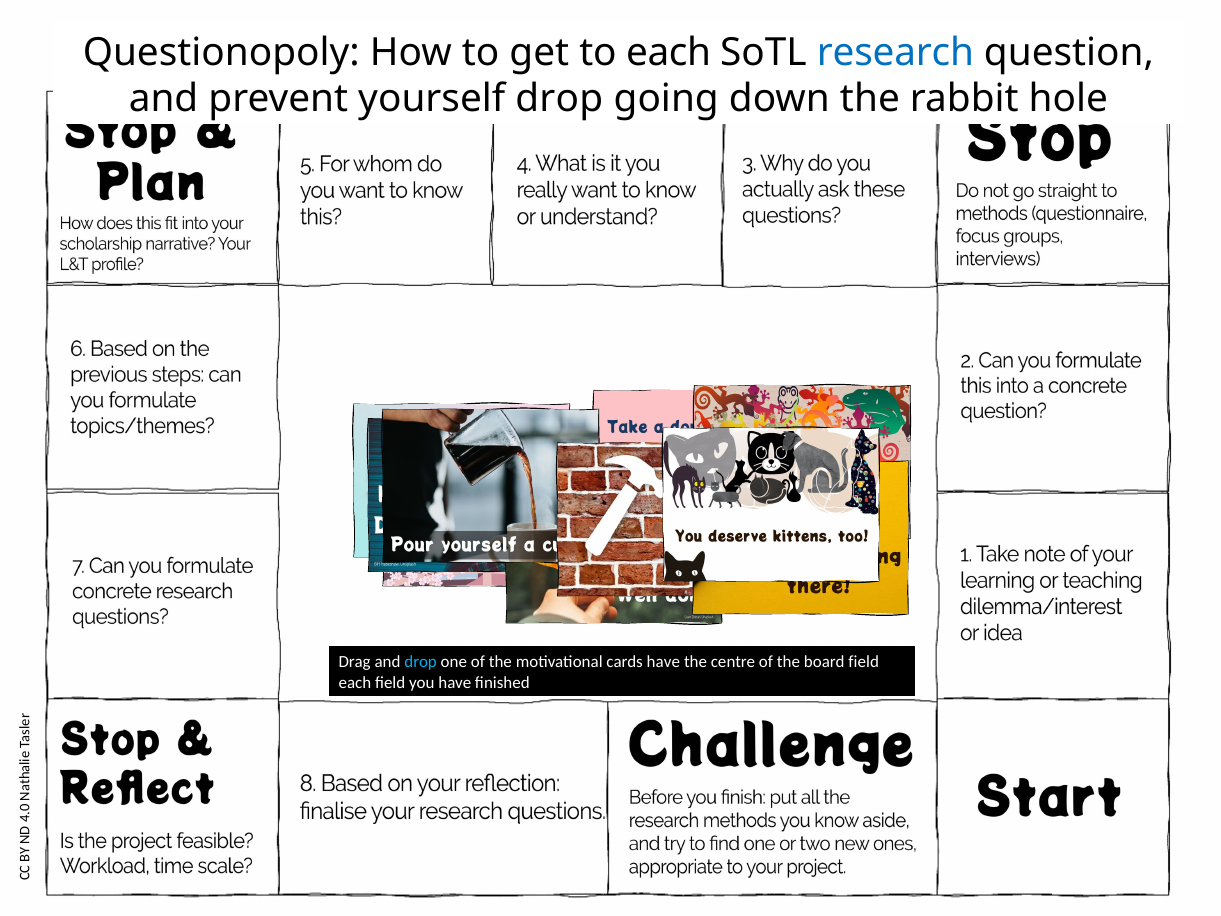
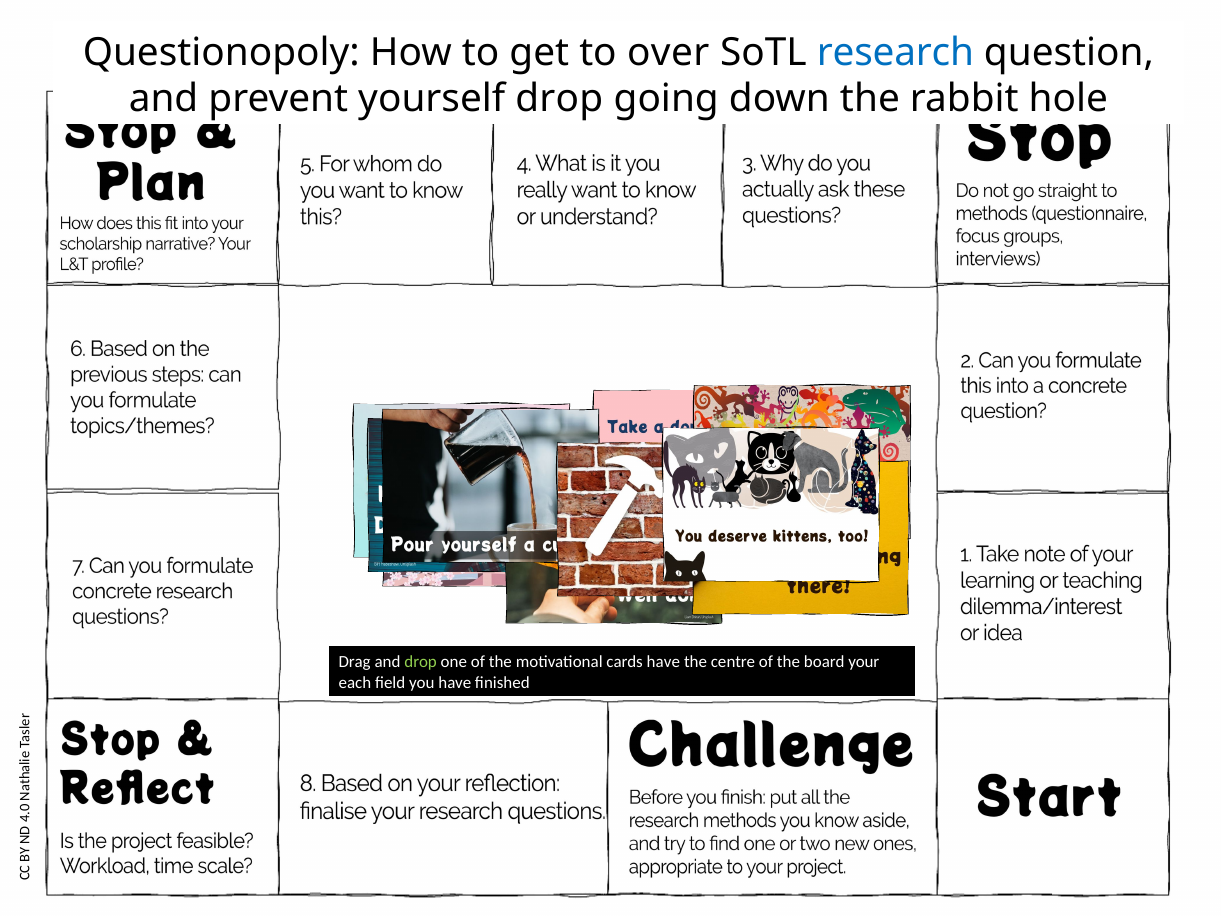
to each: each -> over (668, 52)
drop colour: light blue -> light green (421, 662)
board field: field -> your (864, 662)
